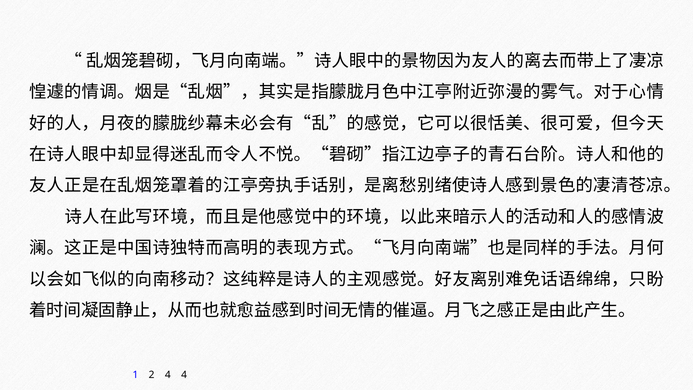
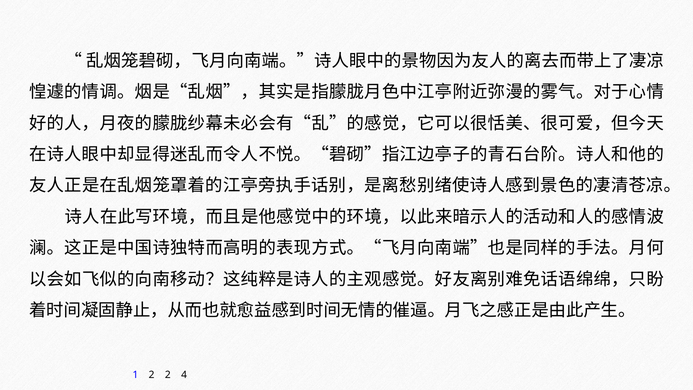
2 4: 4 -> 2 (168, 375)
